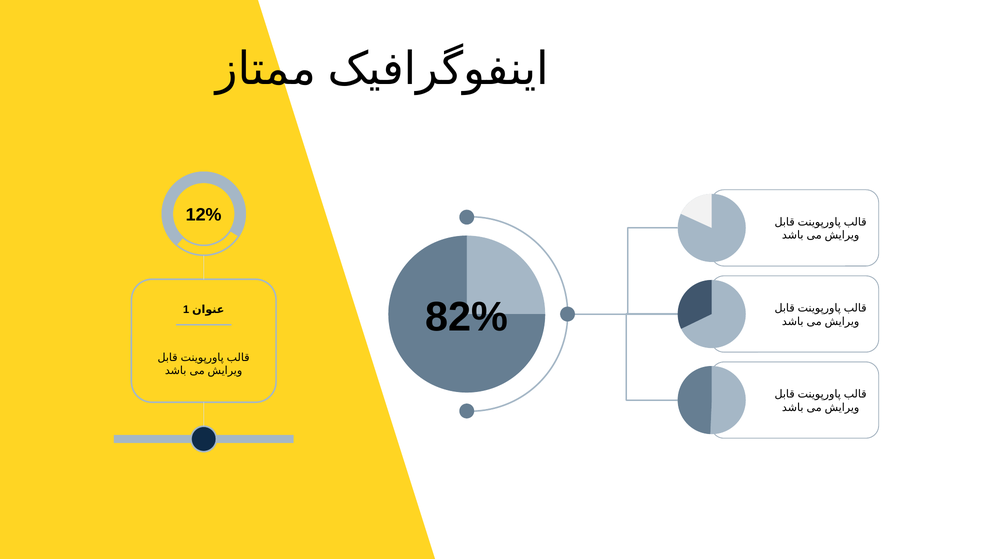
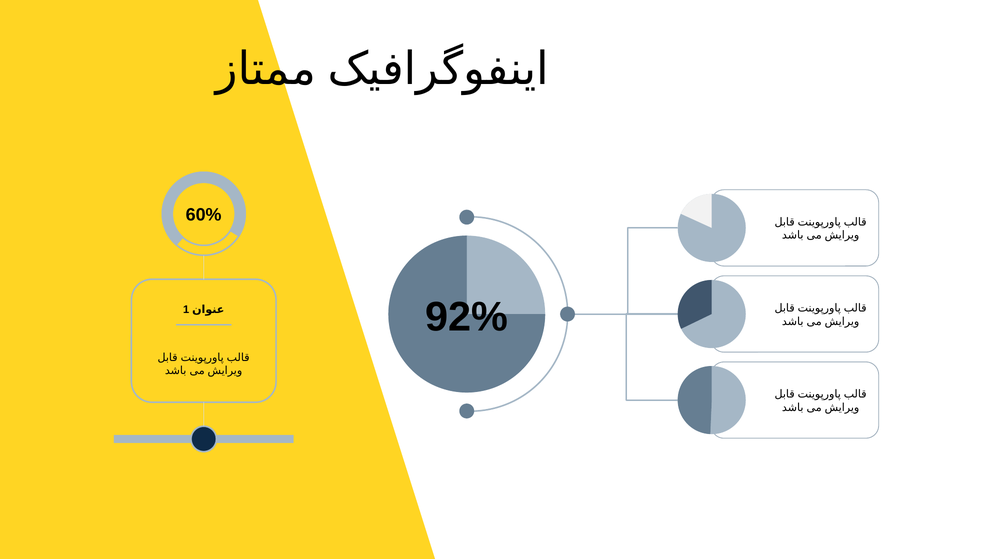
12%: 12% -> 60% (204, 215)
82%: 82% -> 92% (467, 317)
